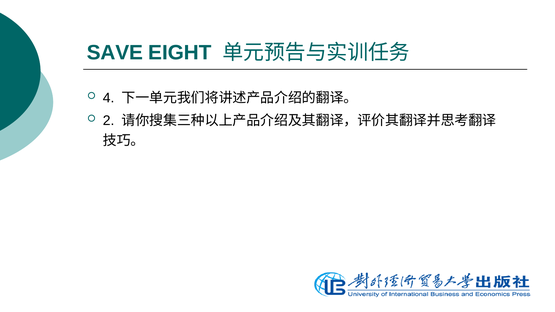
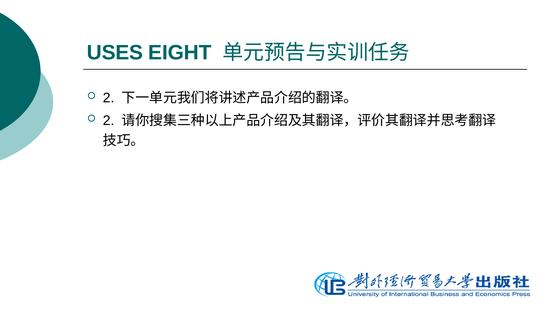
SAVE: SAVE -> USES (115, 53)
4: 4 -> 2 (109, 98)
